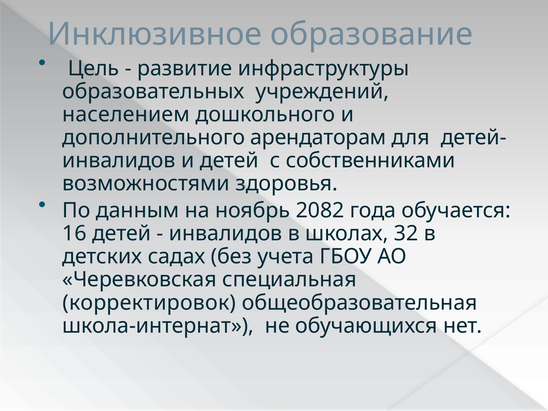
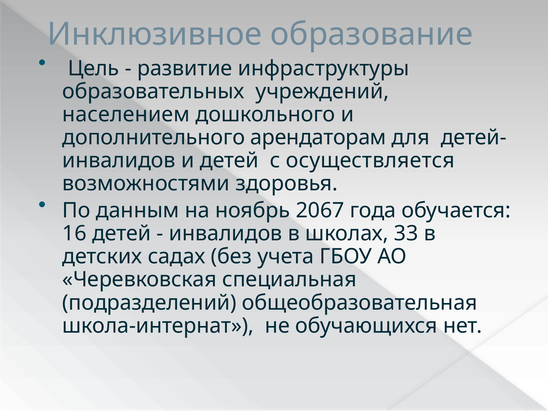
собственниками: собственниками -> осуществляется (370, 160)
2082: 2082 -> 2067 (320, 211)
32: 32 -> 33 (406, 234)
корректировок: корректировок -> подразделений (149, 303)
